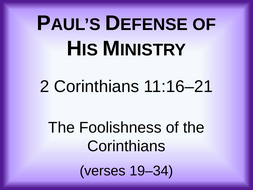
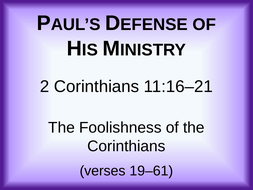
19–34: 19–34 -> 19–61 (151, 171)
